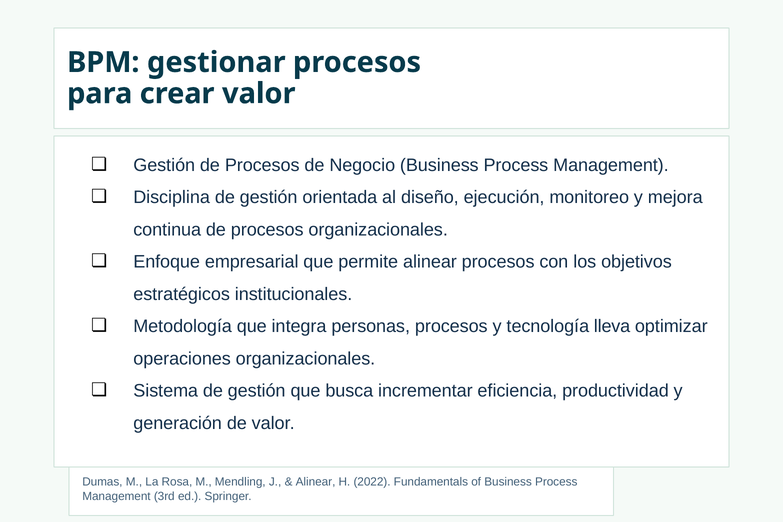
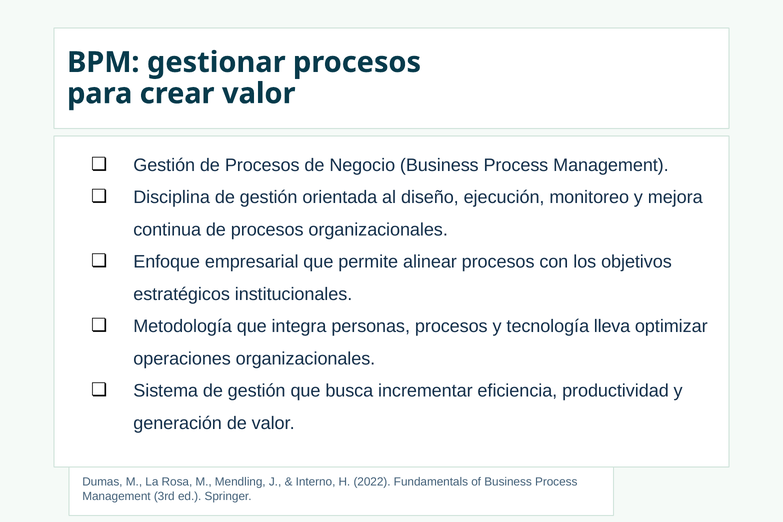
Alinear: Alinear -> Interno (316, 482)
